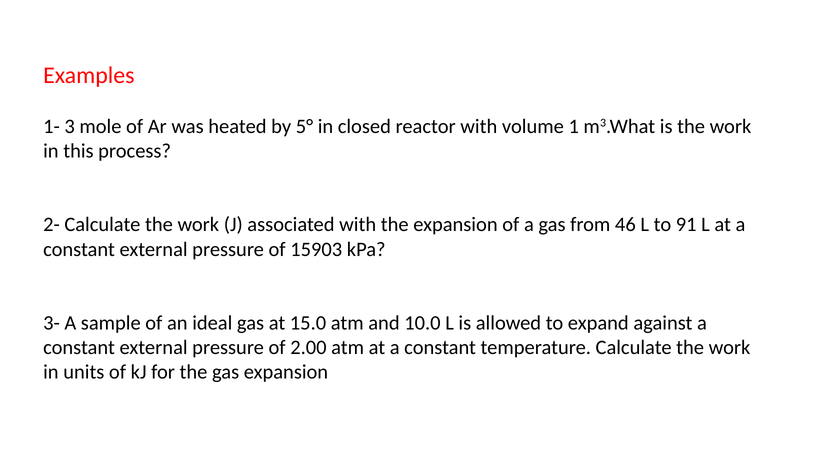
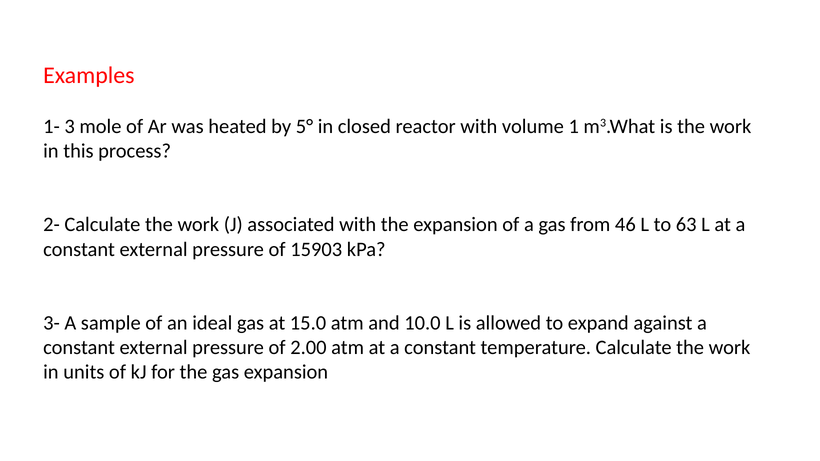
91: 91 -> 63 (686, 225)
